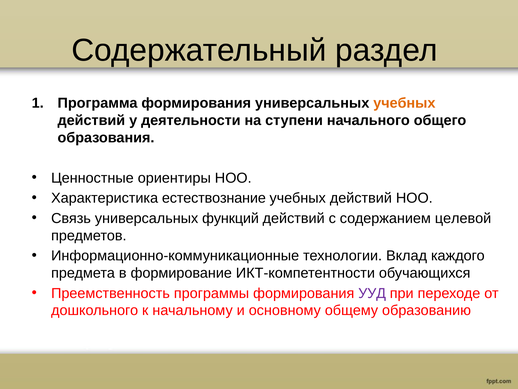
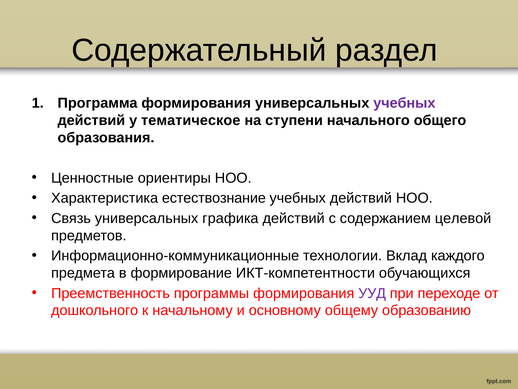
учебных colour: orange -> purple (404, 103)
деятельности: деятельности -> тематическое (191, 120)
функций: функций -> графика (230, 218)
